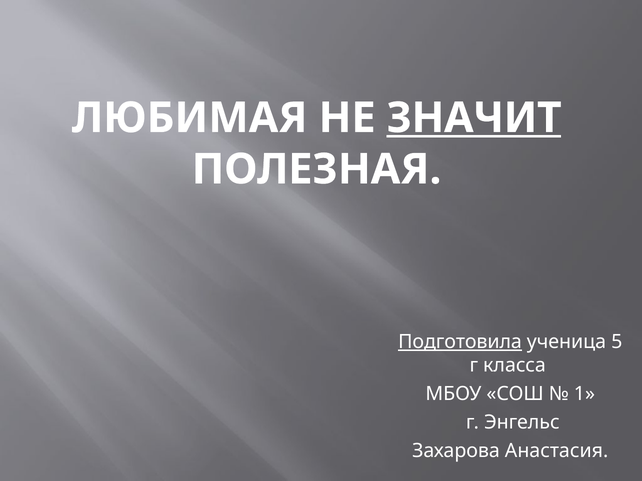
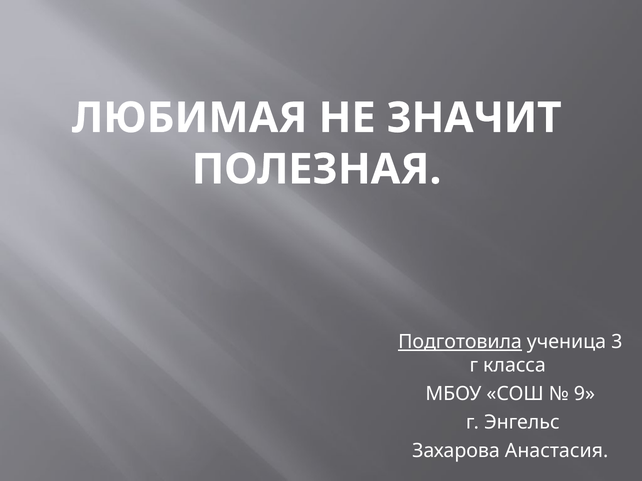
ЗНАЧИТ underline: present -> none (474, 118)
5: 5 -> 3 (617, 342)
1: 1 -> 9 (584, 394)
